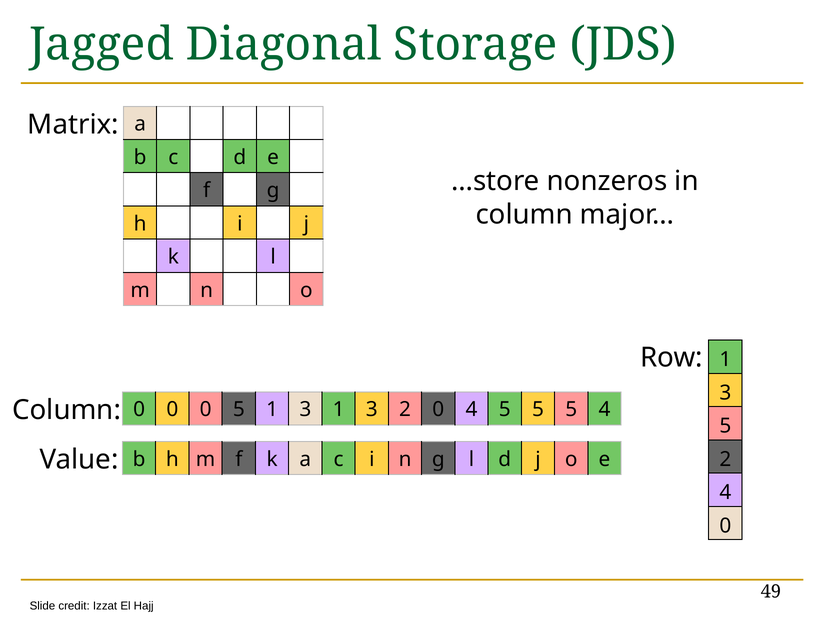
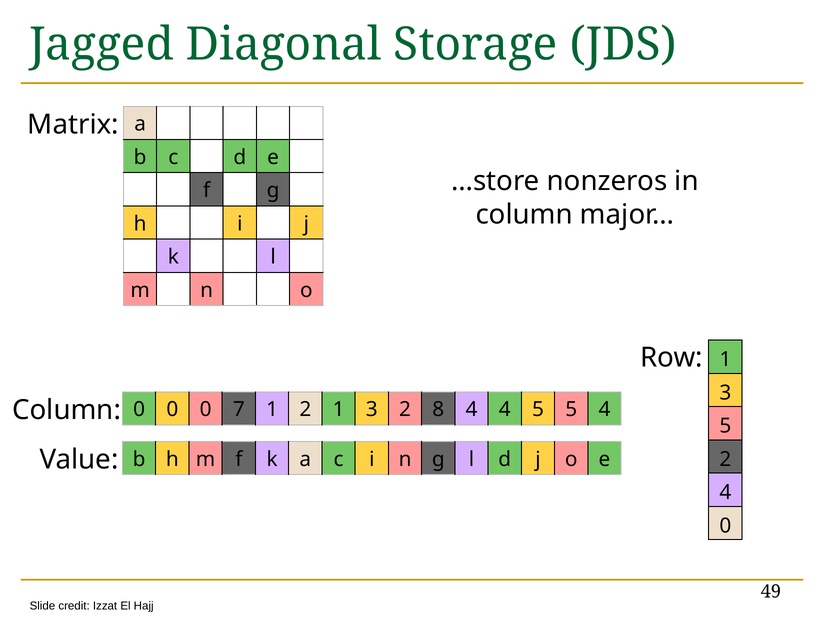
0 5: 5 -> 7 (239, 410)
3: 3 -> 2 (305, 410)
2 0: 0 -> 8 (438, 410)
4 5: 5 -> 4 (505, 410)
